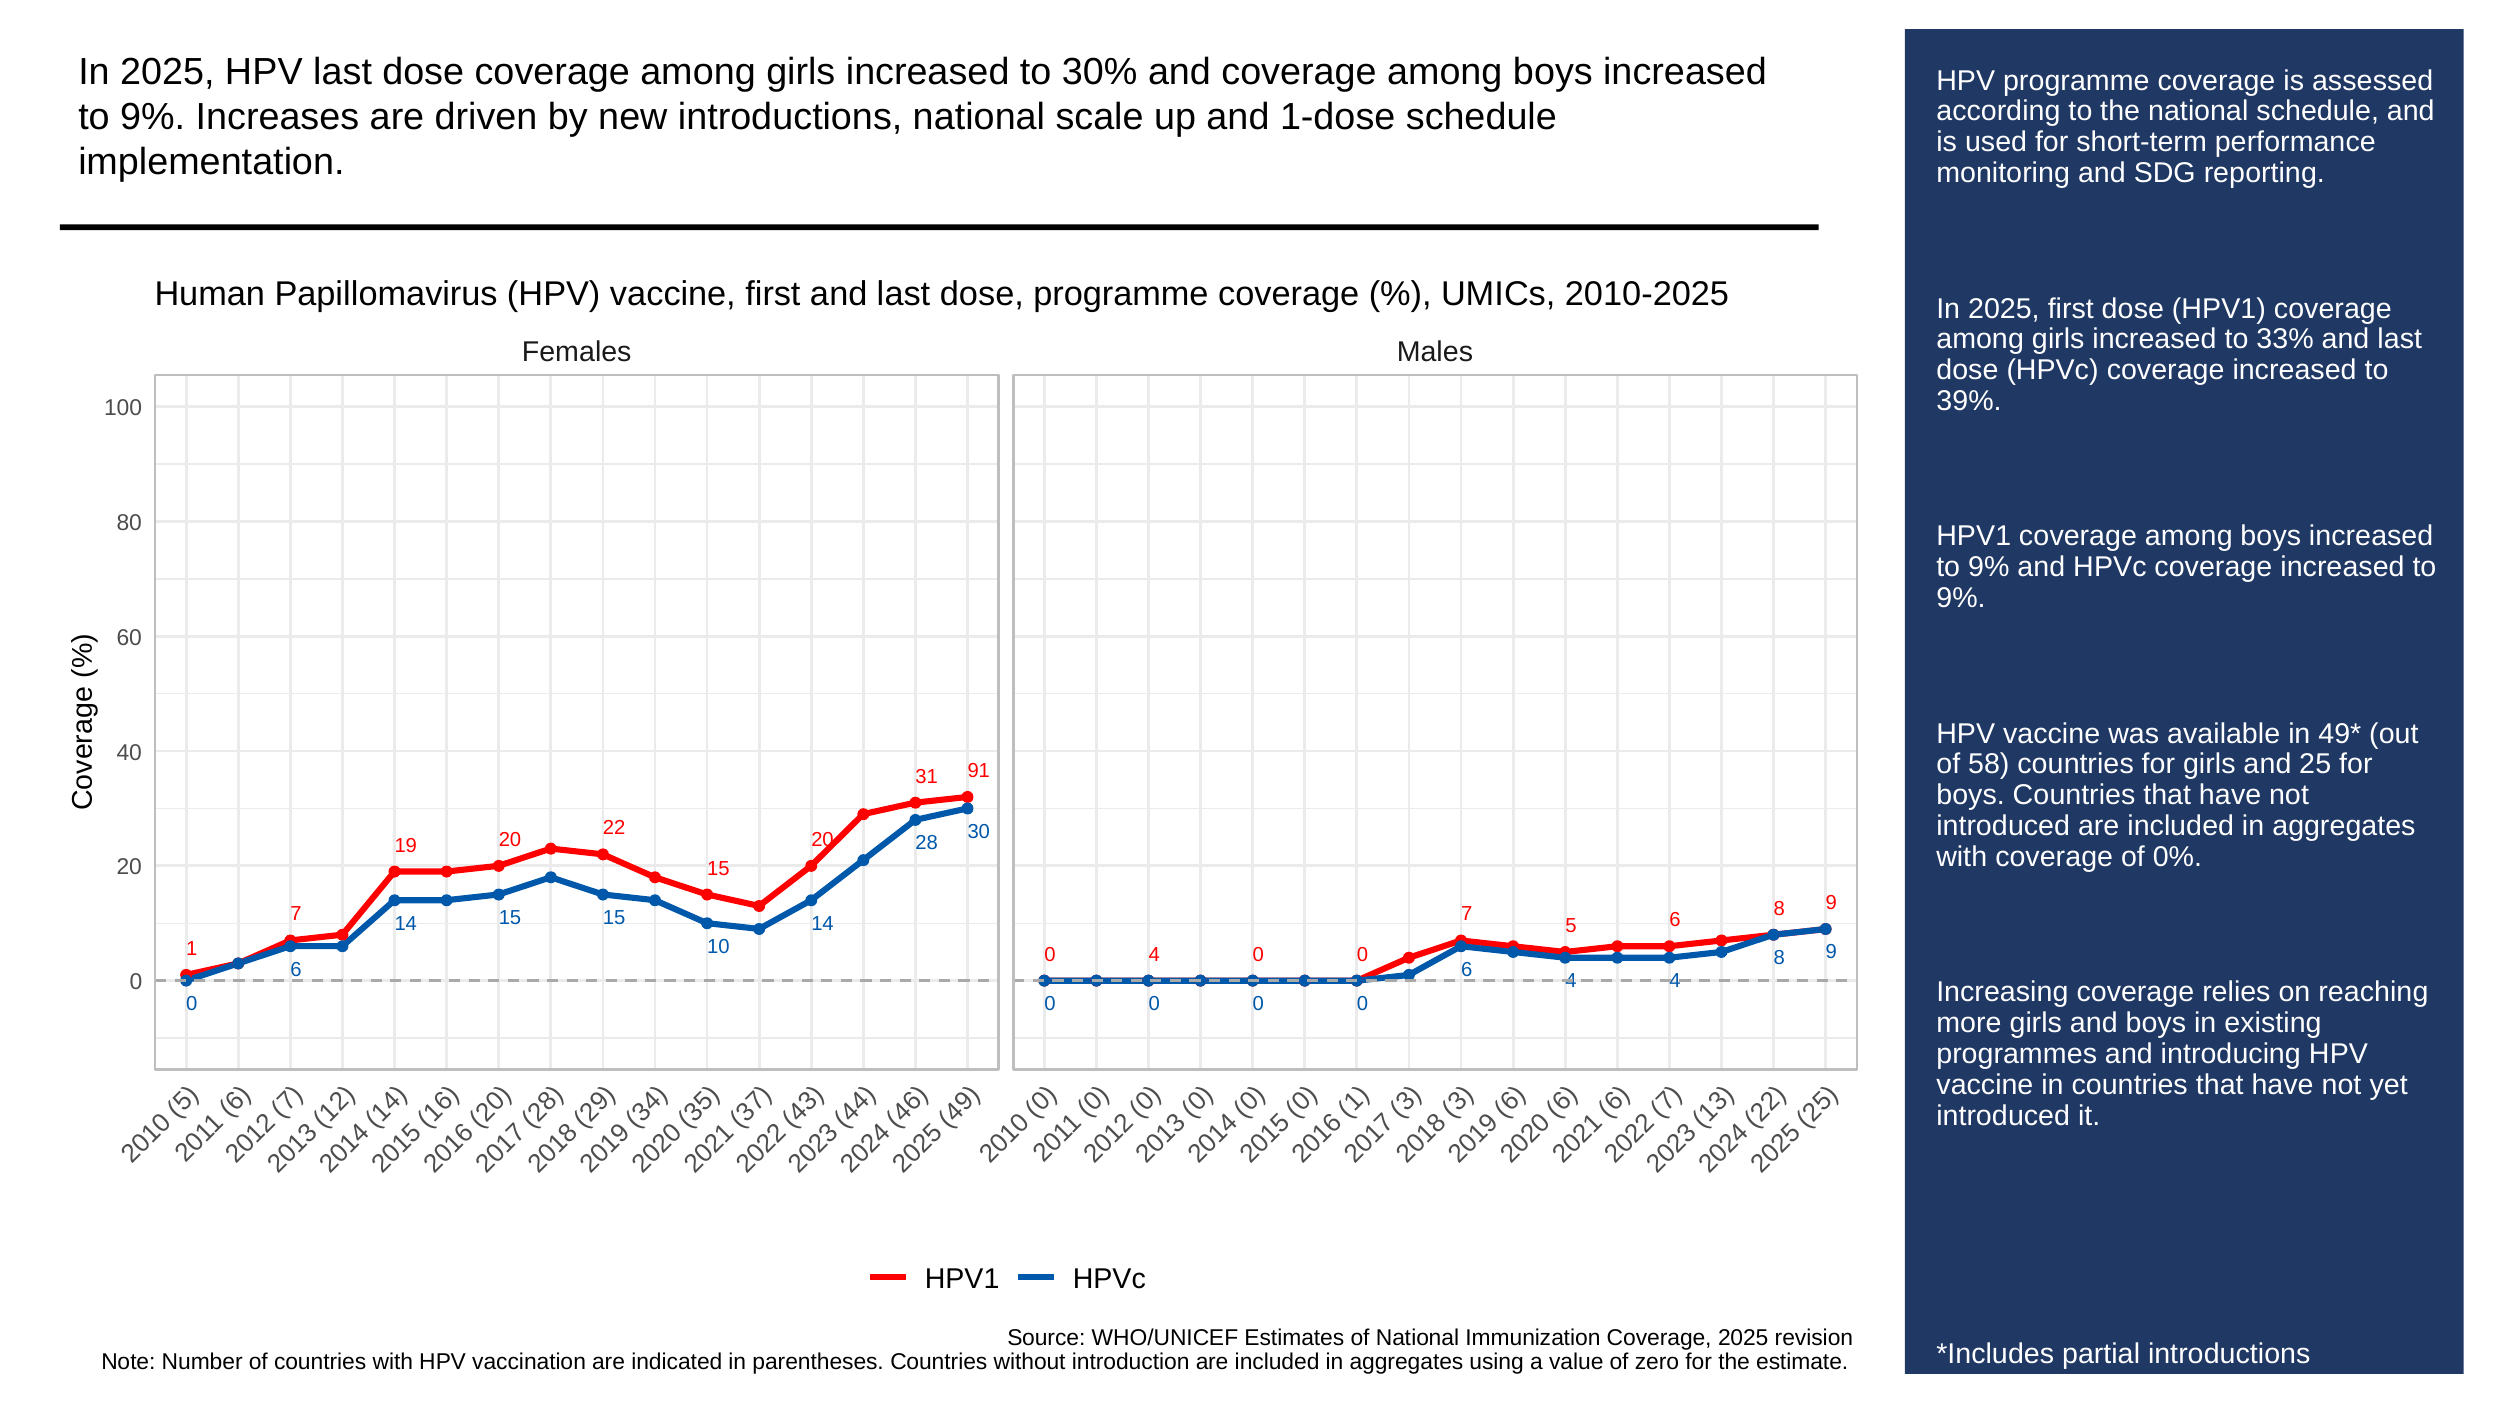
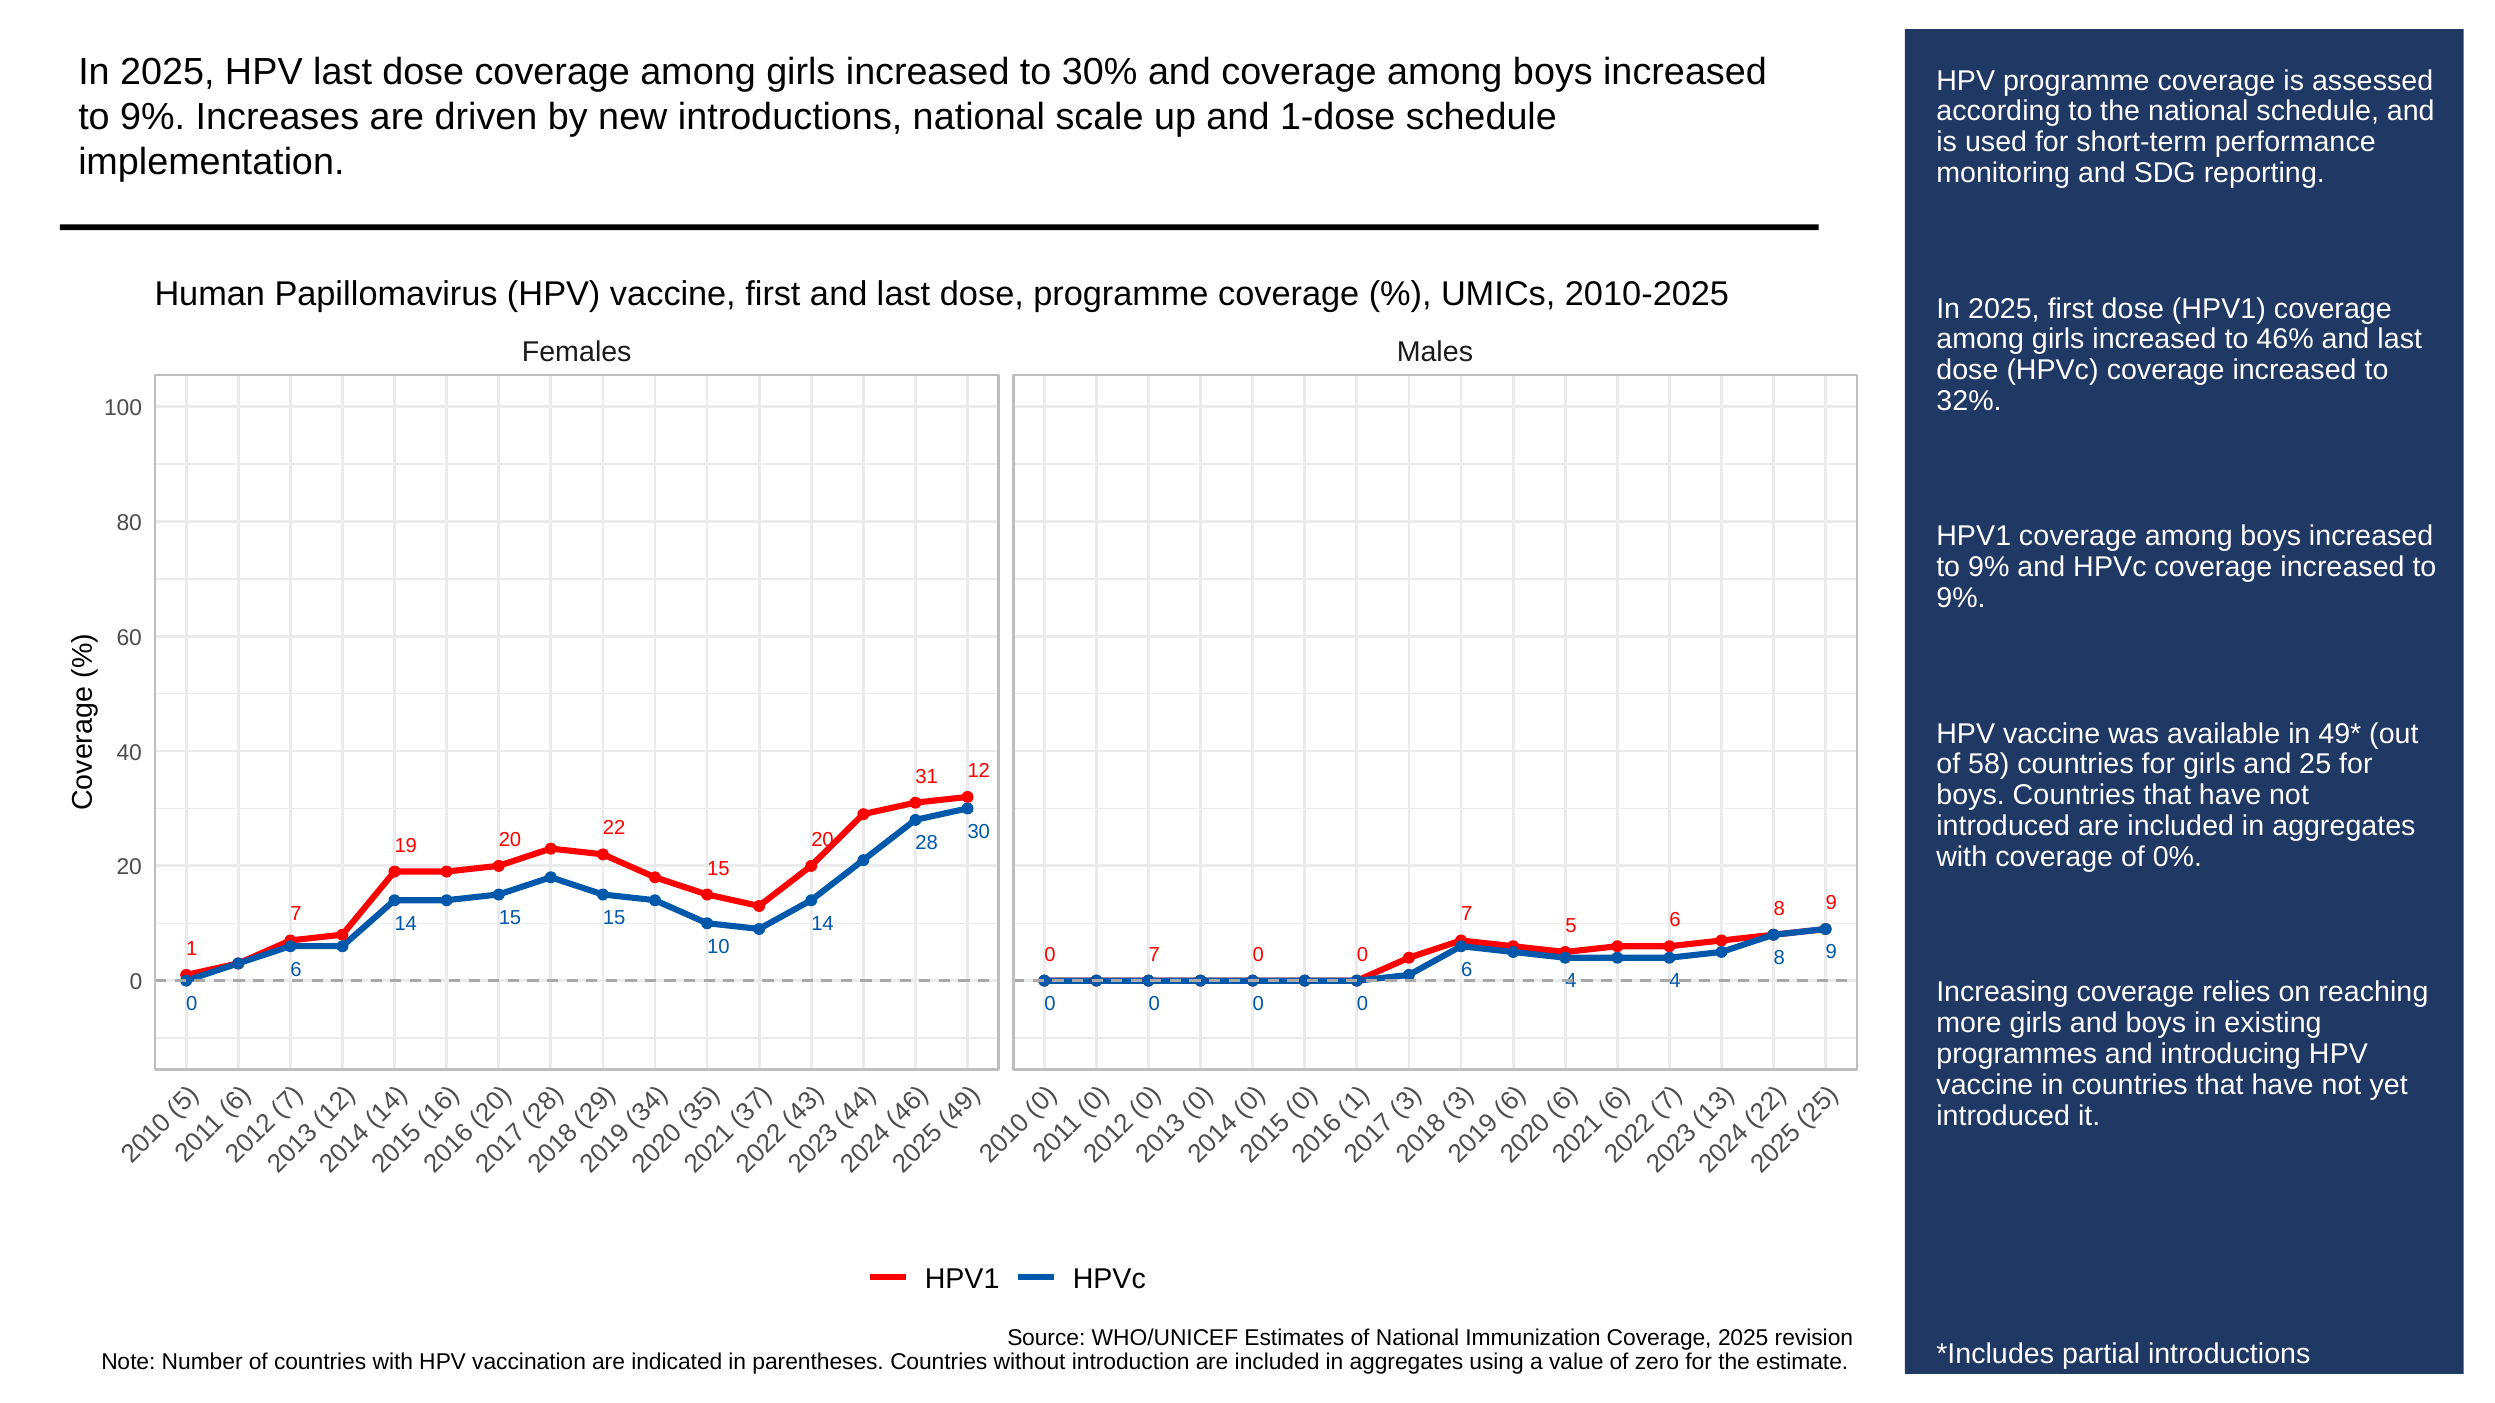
33%: 33% -> 46% (2285, 340)
39%: 39% -> 32% (1969, 401)
91: 91 -> 12 (979, 771)
4: 4 -> 7 (1154, 955)
